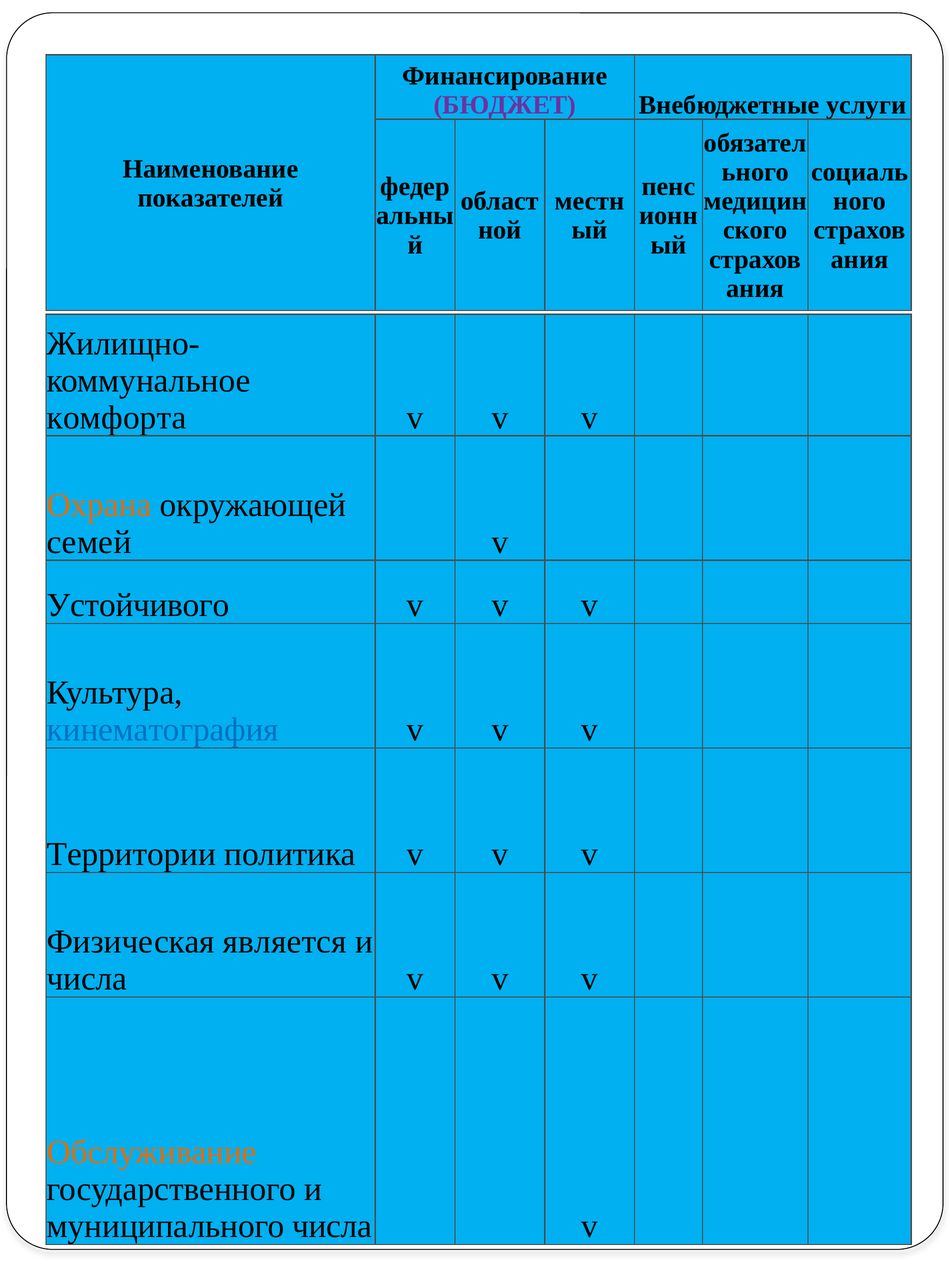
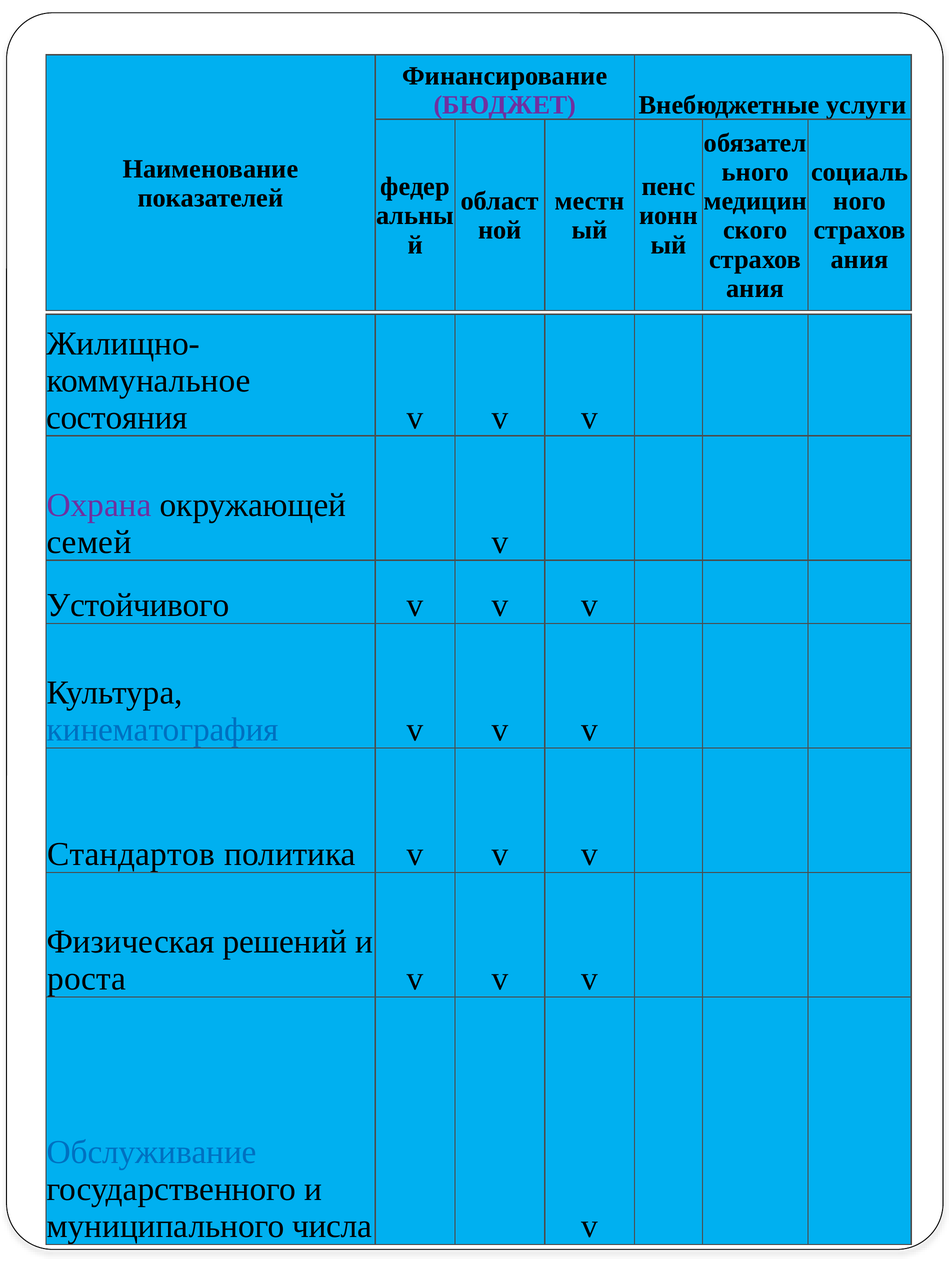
комфорта: комфорта -> состояния (117, 417)
Охрана colour: orange -> purple (99, 505)
Территории: Территории -> Стандартов (131, 854)
является: является -> решений (285, 942)
числа: числа -> роста (87, 979)
Обслуживание colour: orange -> blue (152, 1152)
